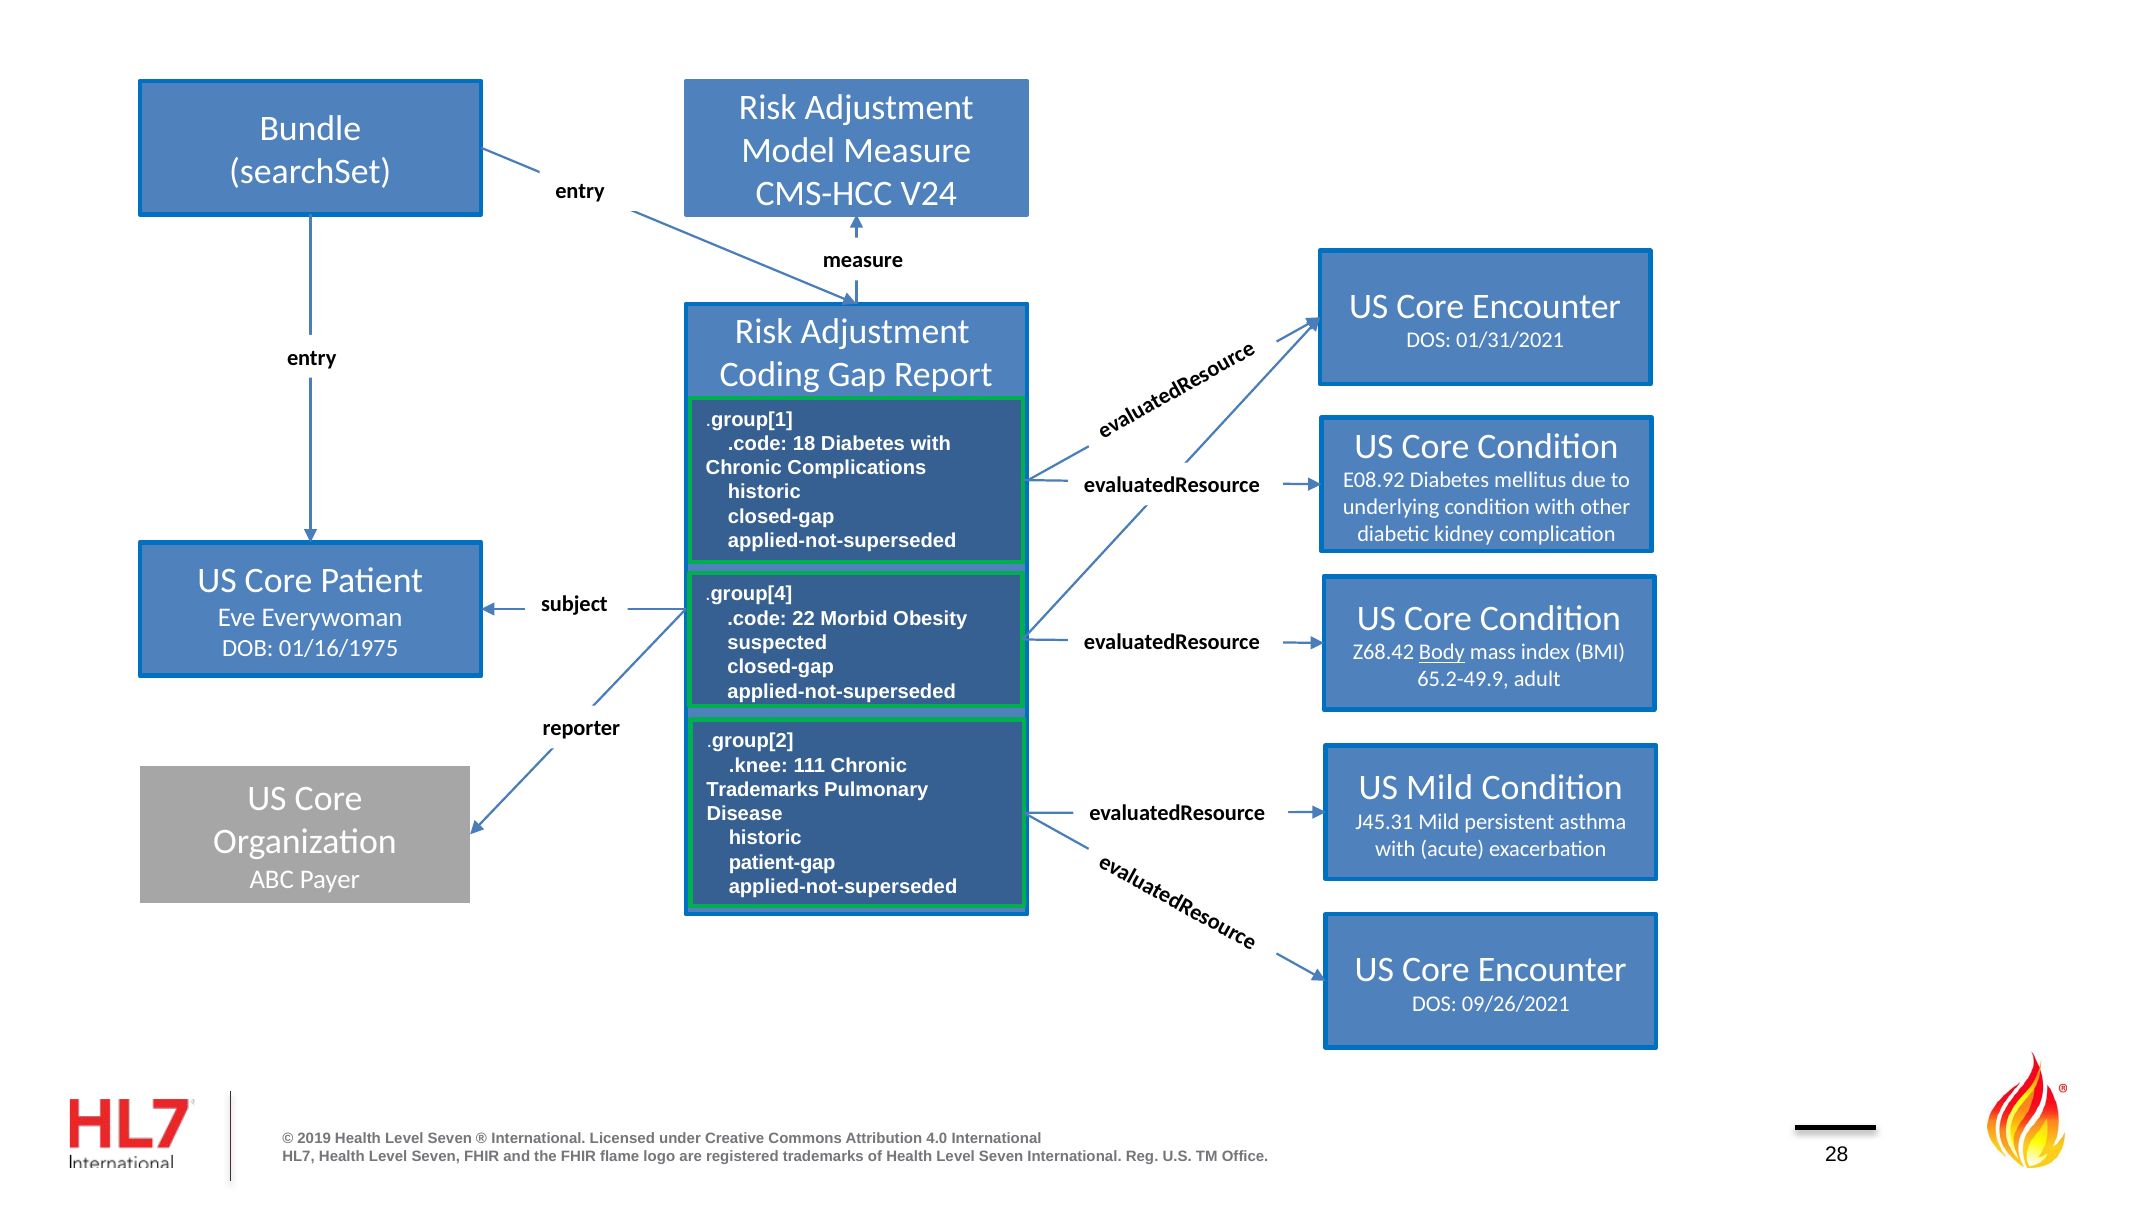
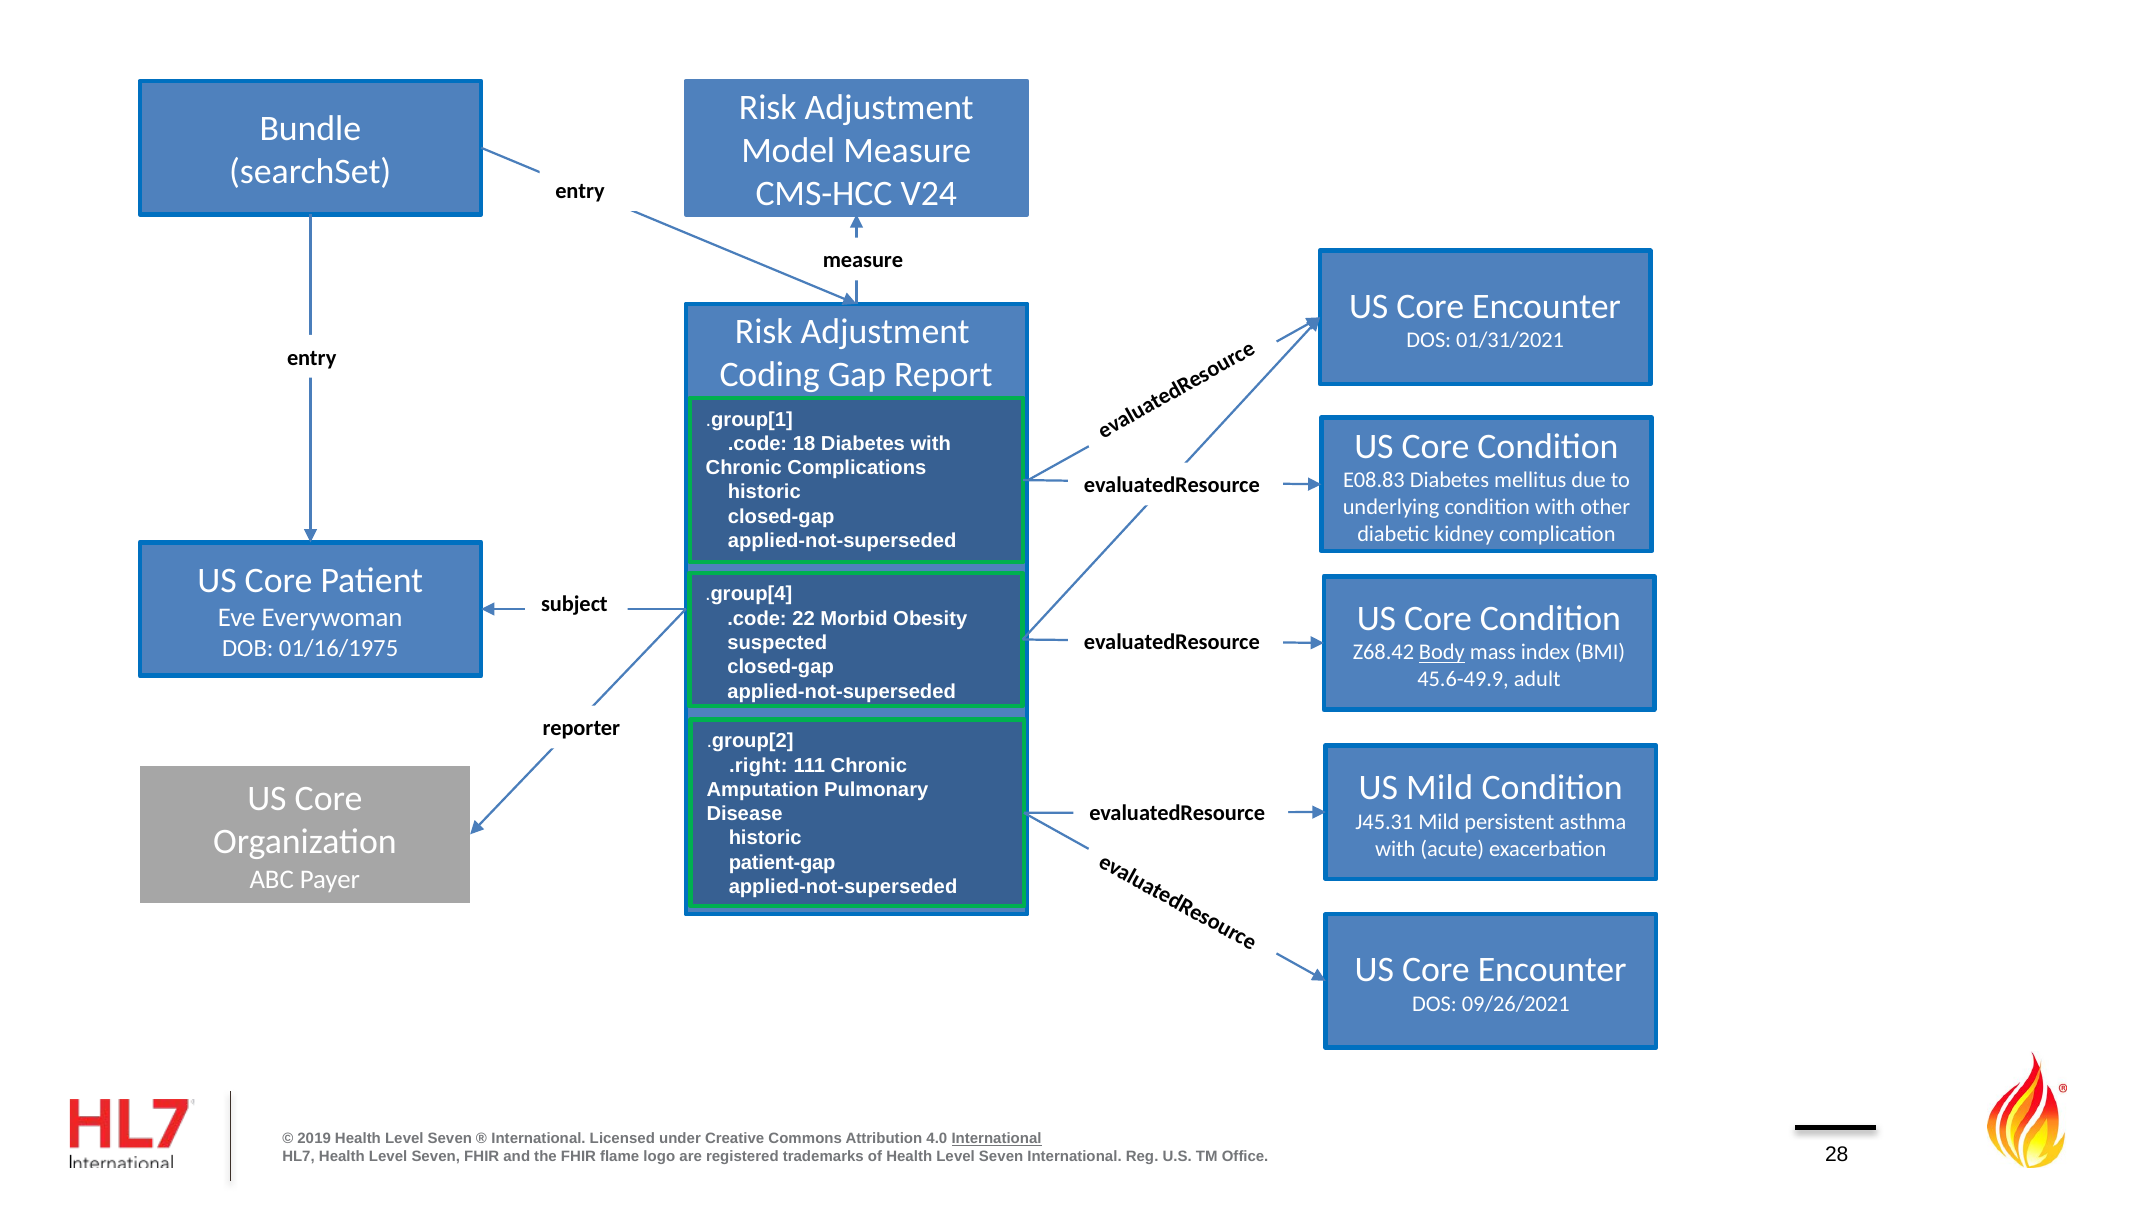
E08.92: E08.92 -> E08.83 (1374, 480)
65.2-49.9: 65.2-49.9 -> 45.6-49.9 (1463, 679)
.knee: .knee -> .right (758, 765)
Trademarks: Trademarks -> Amputation (763, 790)
International underline: none -> present (997, 1139)
